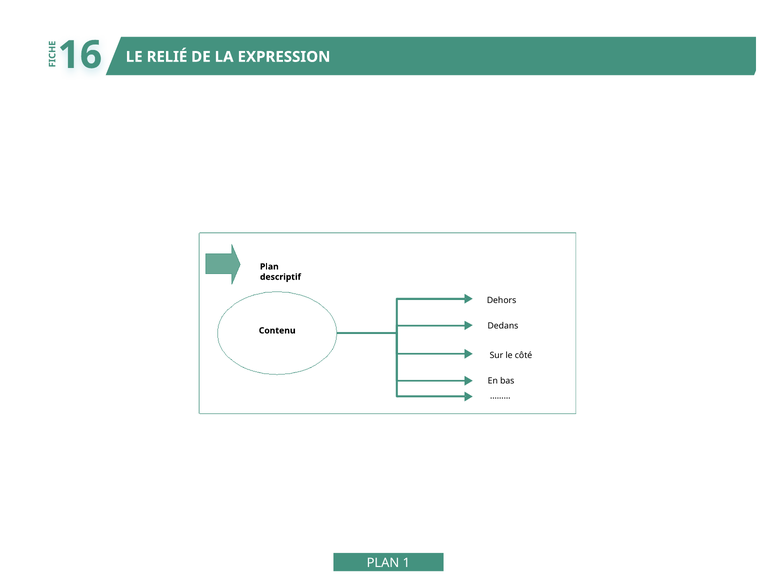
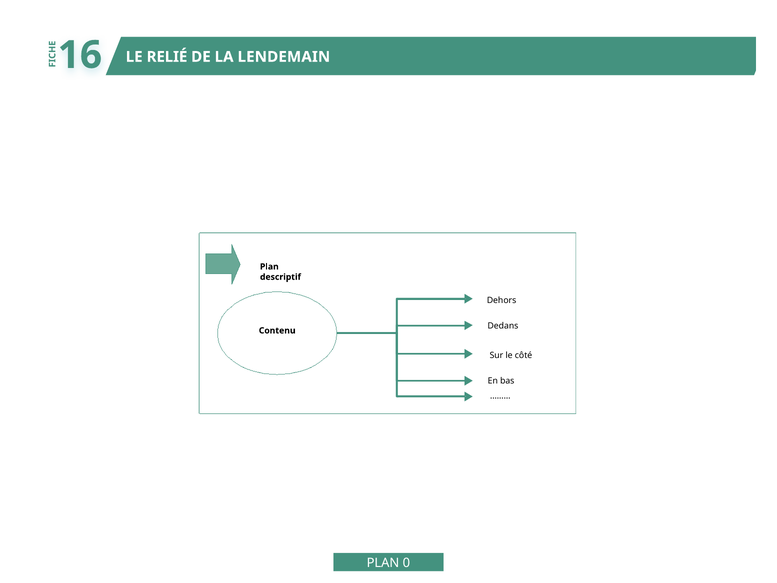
EXPRESSION: EXPRESSION -> LENDEMAIN (284, 57)
1: 1 -> 0 (406, 563)
